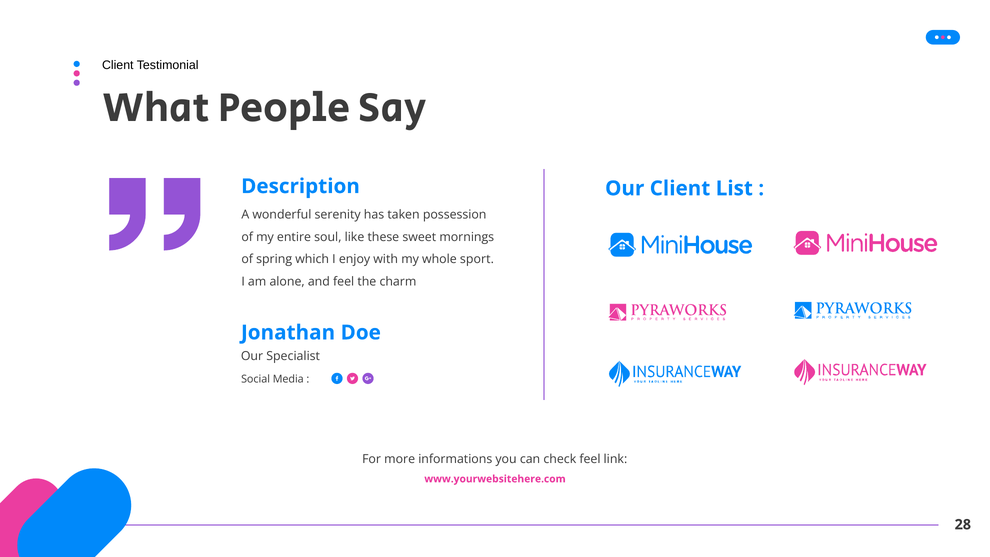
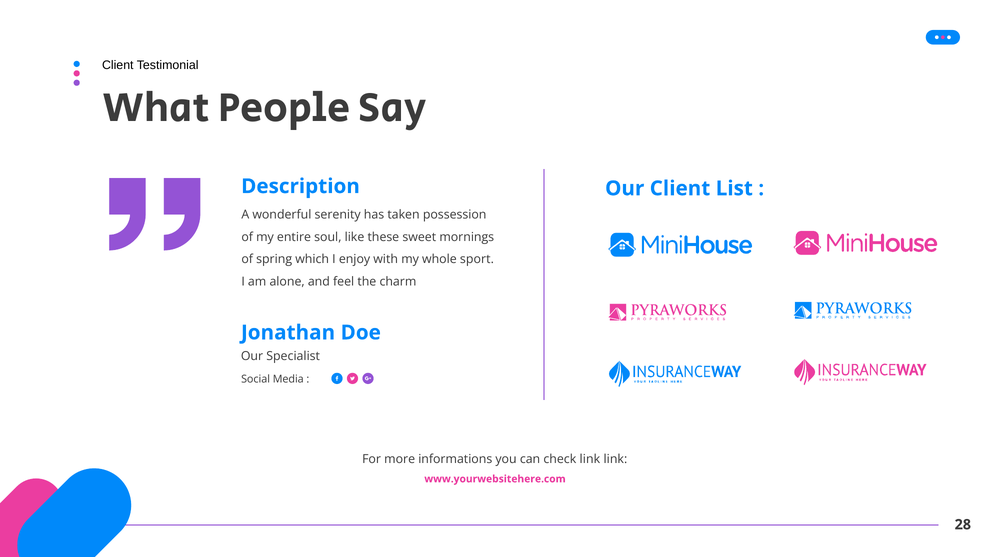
check feel: feel -> link (590, 459)
